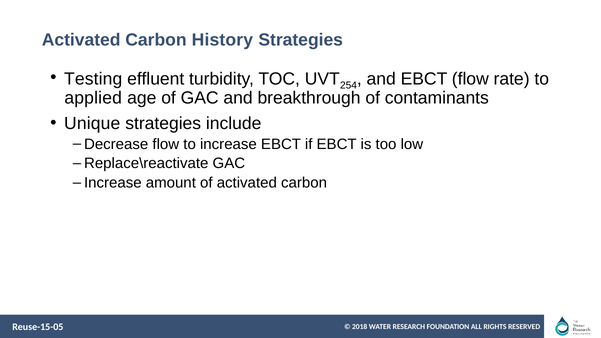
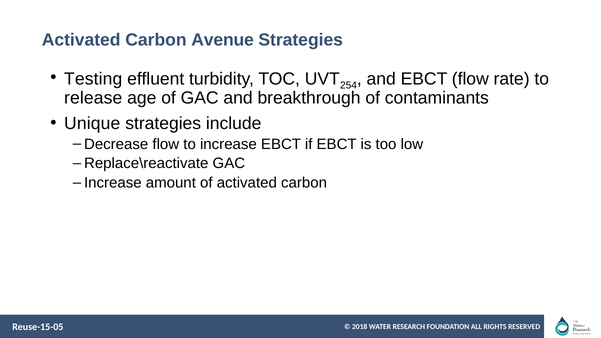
History: History -> Avenue (223, 40)
applied: applied -> release (93, 98)
